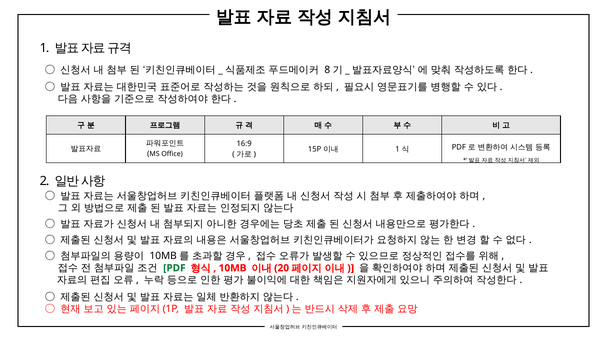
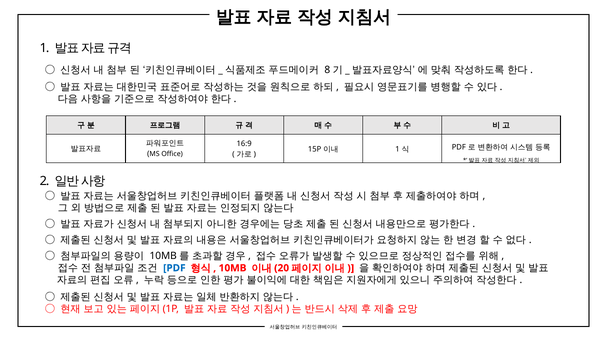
PDF colour: green -> blue (174, 268)
